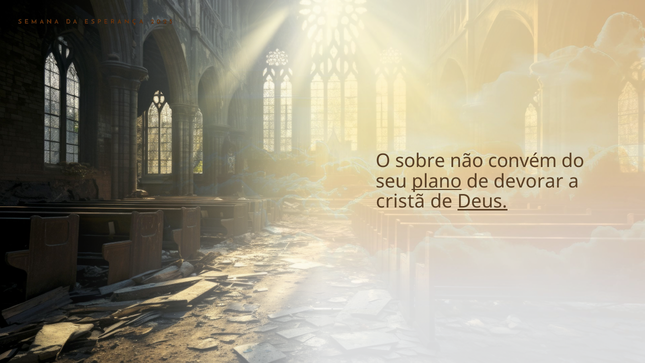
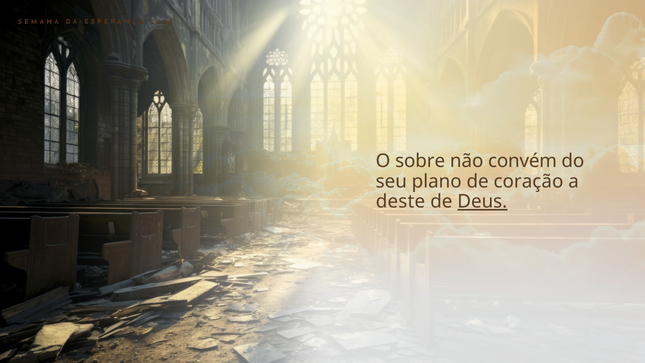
plano underline: present -> none (437, 181)
devorar: devorar -> coração (528, 181)
cristã: cristã -> deste (400, 202)
